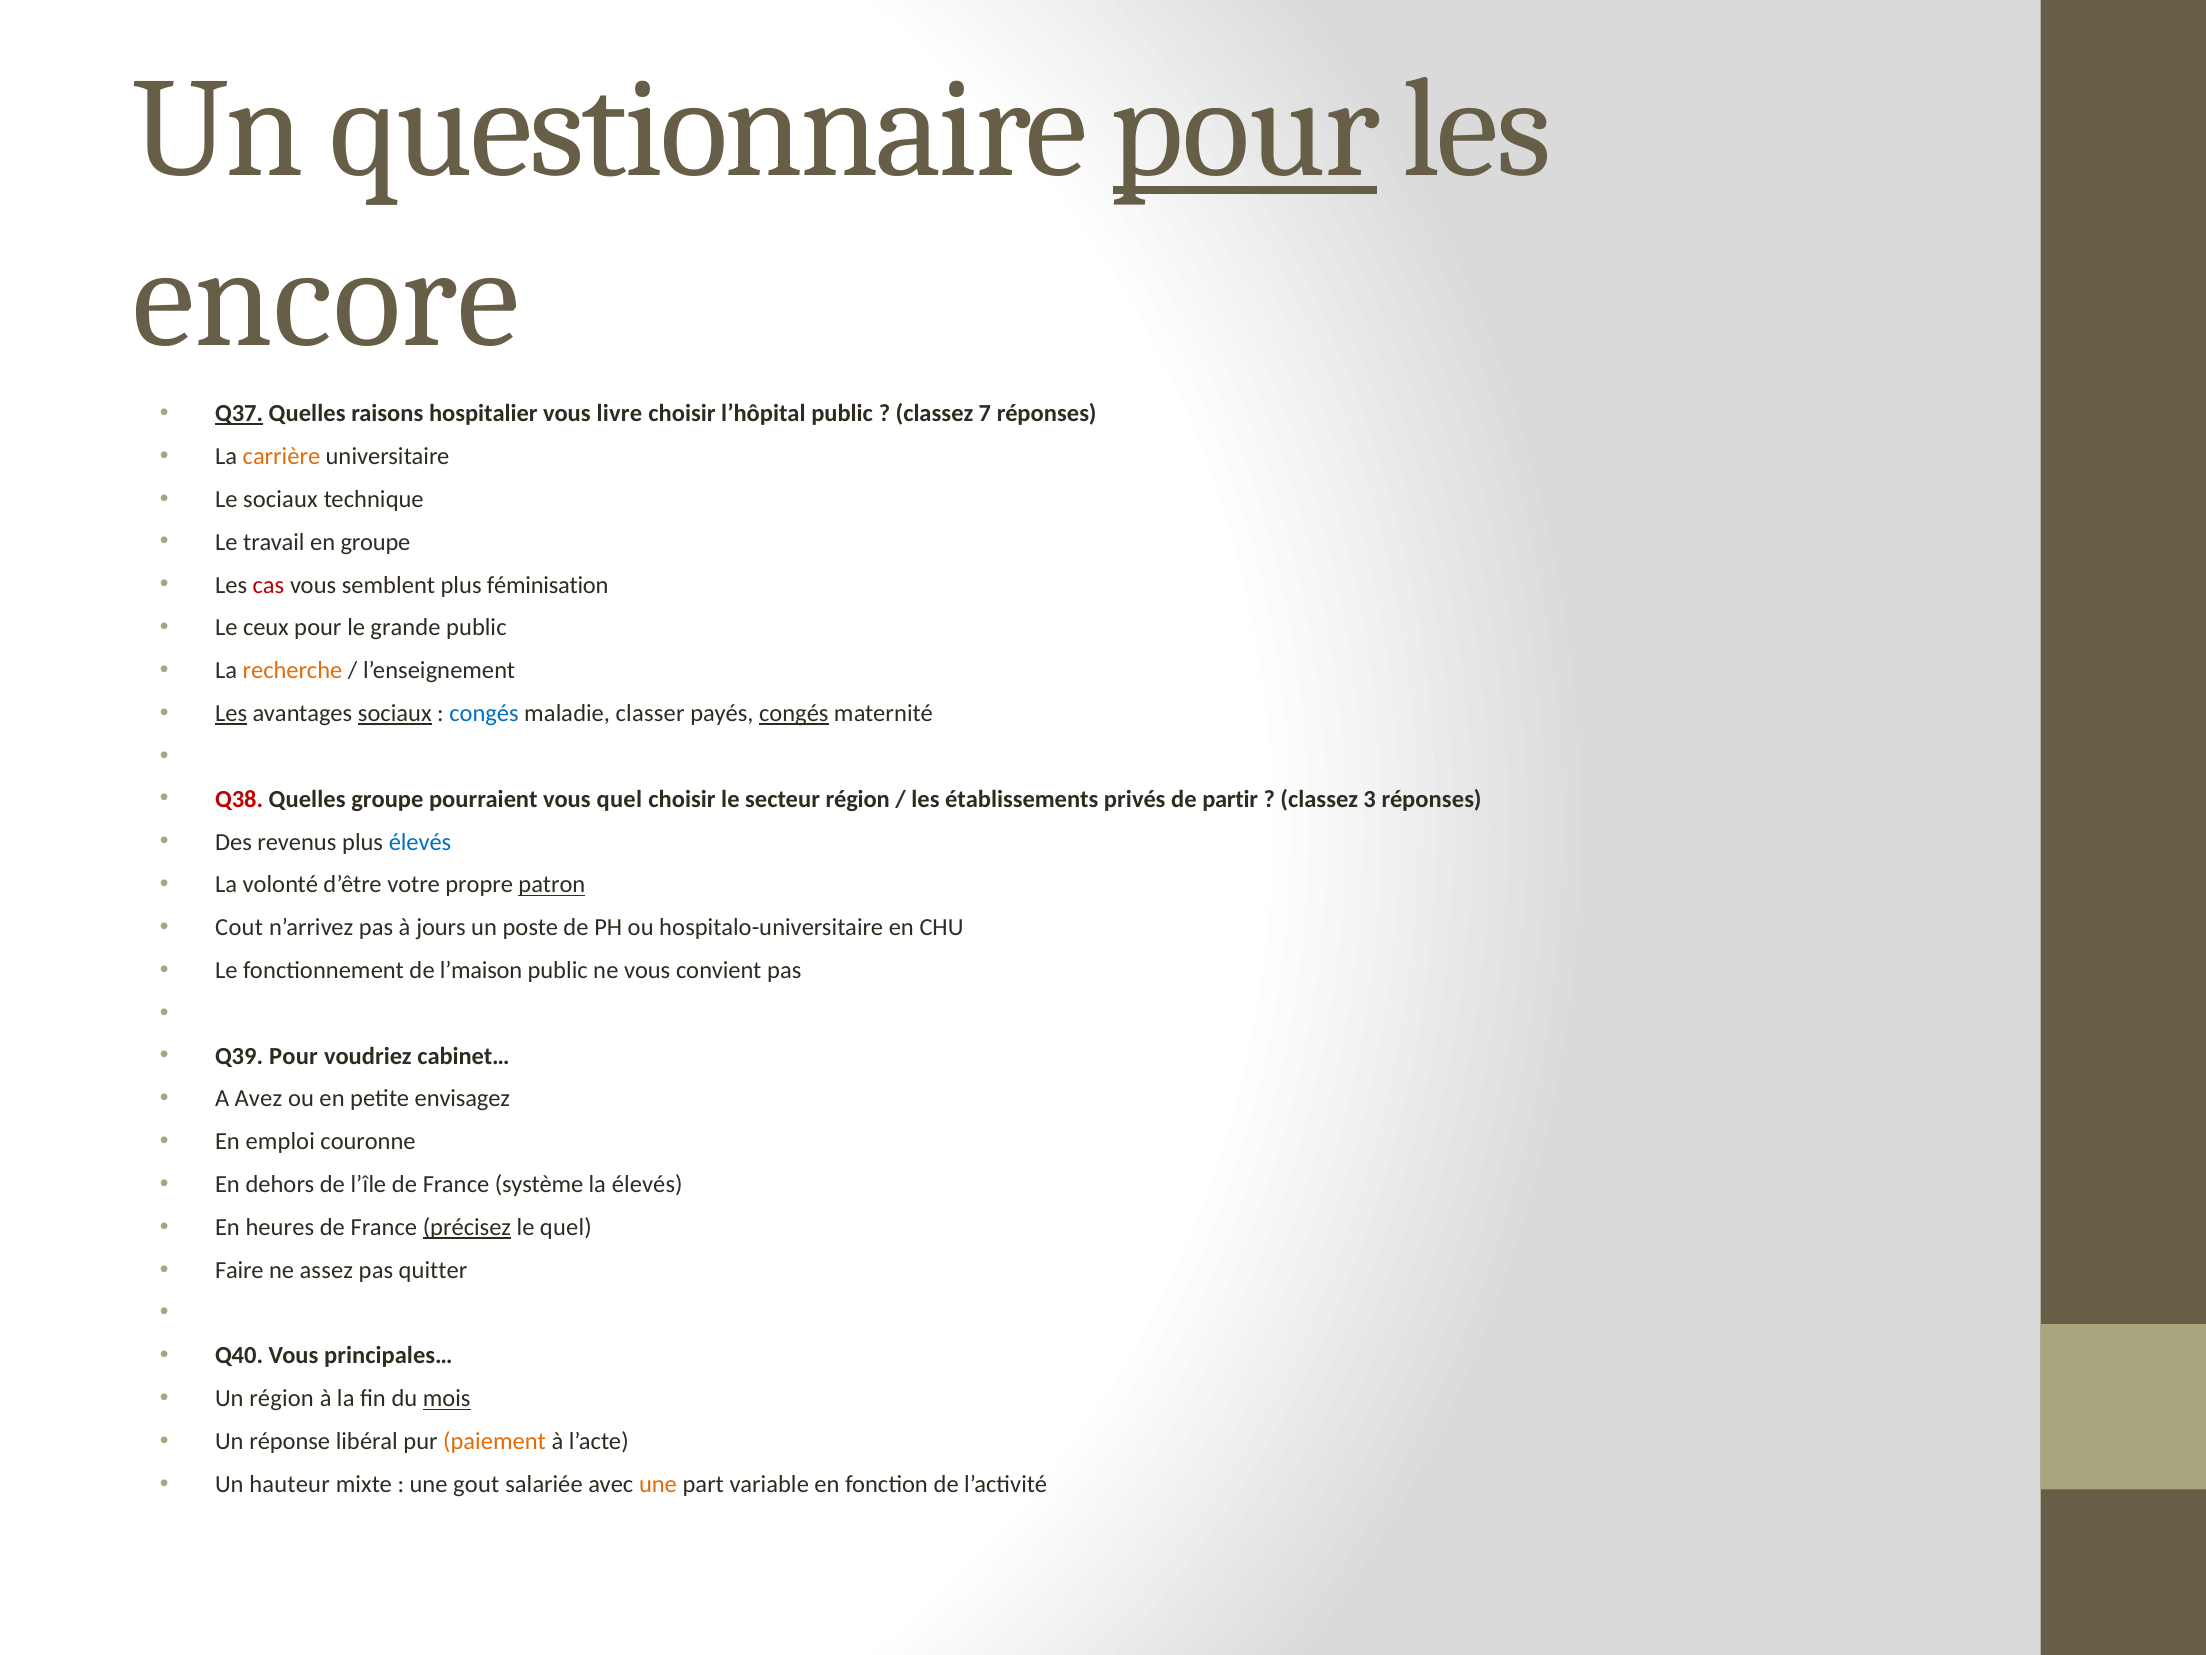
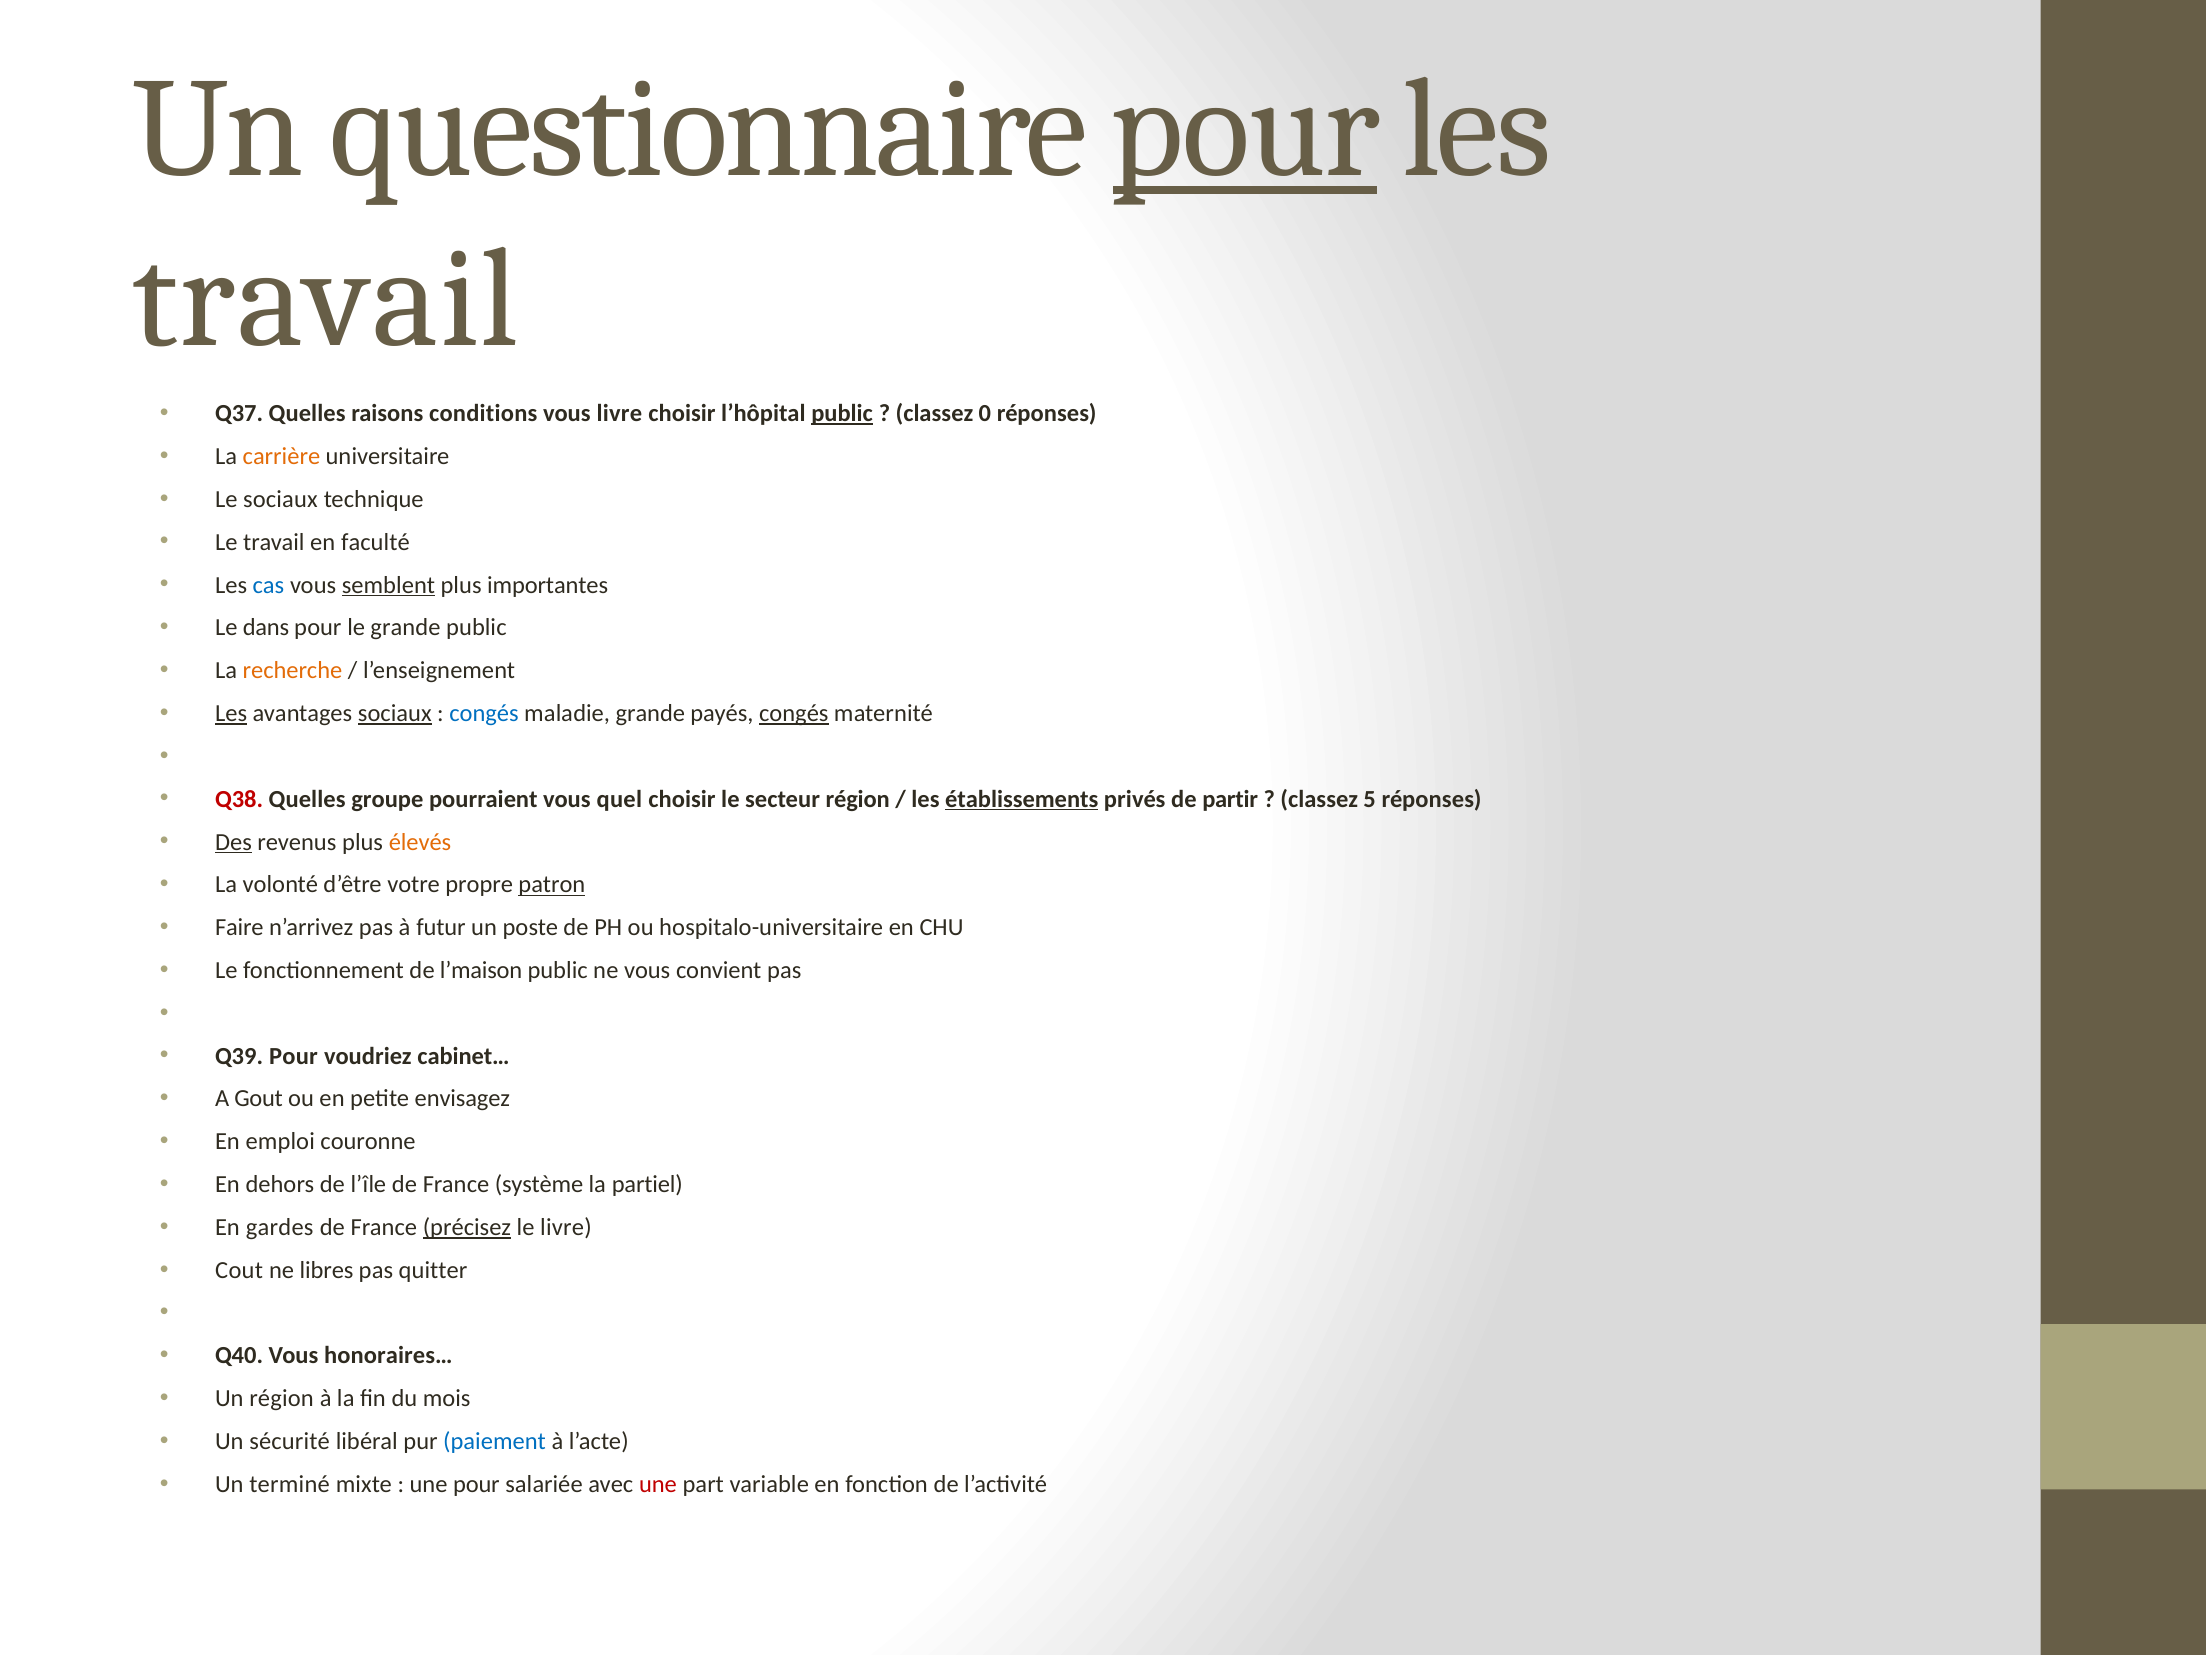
encore: encore -> travail (326, 299)
Q37 underline: present -> none (239, 413)
hospitalier: hospitalier -> conditions (483, 413)
public underline: none -> present (842, 413)
7: 7 -> 0 (985, 413)
en groupe: groupe -> faculté (375, 542)
cas colour: red -> blue (268, 585)
semblent underline: none -> present (388, 585)
féminisation: féminisation -> importantes (548, 585)
ceux: ceux -> dans (266, 628)
maladie classer: classer -> grande (650, 713)
établissements underline: none -> present (1022, 799)
3: 3 -> 5 (1370, 799)
Des underline: none -> present (234, 842)
élevés colour: blue -> orange (420, 842)
Cout: Cout -> Faire (239, 927)
jours: jours -> futur (441, 927)
Avez: Avez -> Gout (259, 1099)
la élevés: élevés -> partiel (647, 1184)
heures: heures -> gardes (280, 1227)
le quel: quel -> livre (566, 1227)
Faire: Faire -> Cout (239, 1270)
assez: assez -> libres (326, 1270)
principales…: principales… -> honoraires… (388, 1355)
mois underline: present -> none (447, 1398)
réponse: réponse -> sécurité (290, 1441)
paiement colour: orange -> blue (495, 1441)
hauteur: hauteur -> terminé (290, 1484)
une gout: gout -> pour (476, 1484)
une colour: orange -> red (658, 1484)
